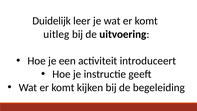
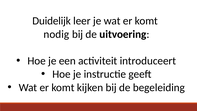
uitleg: uitleg -> nodig (56, 34)
